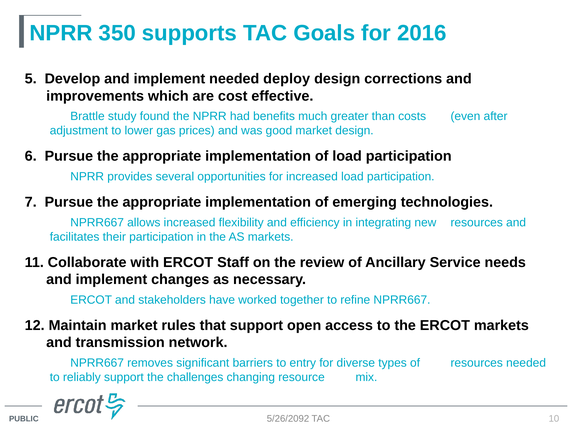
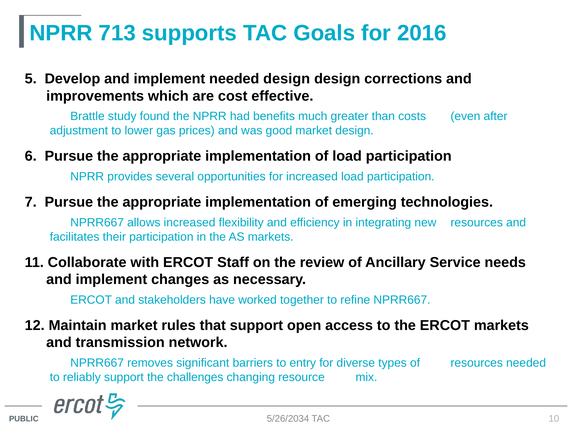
350: 350 -> 713 (117, 33)
needed deploy: deploy -> design (287, 79)
5/26/2092: 5/26/2092 -> 5/26/2034 (288, 418)
